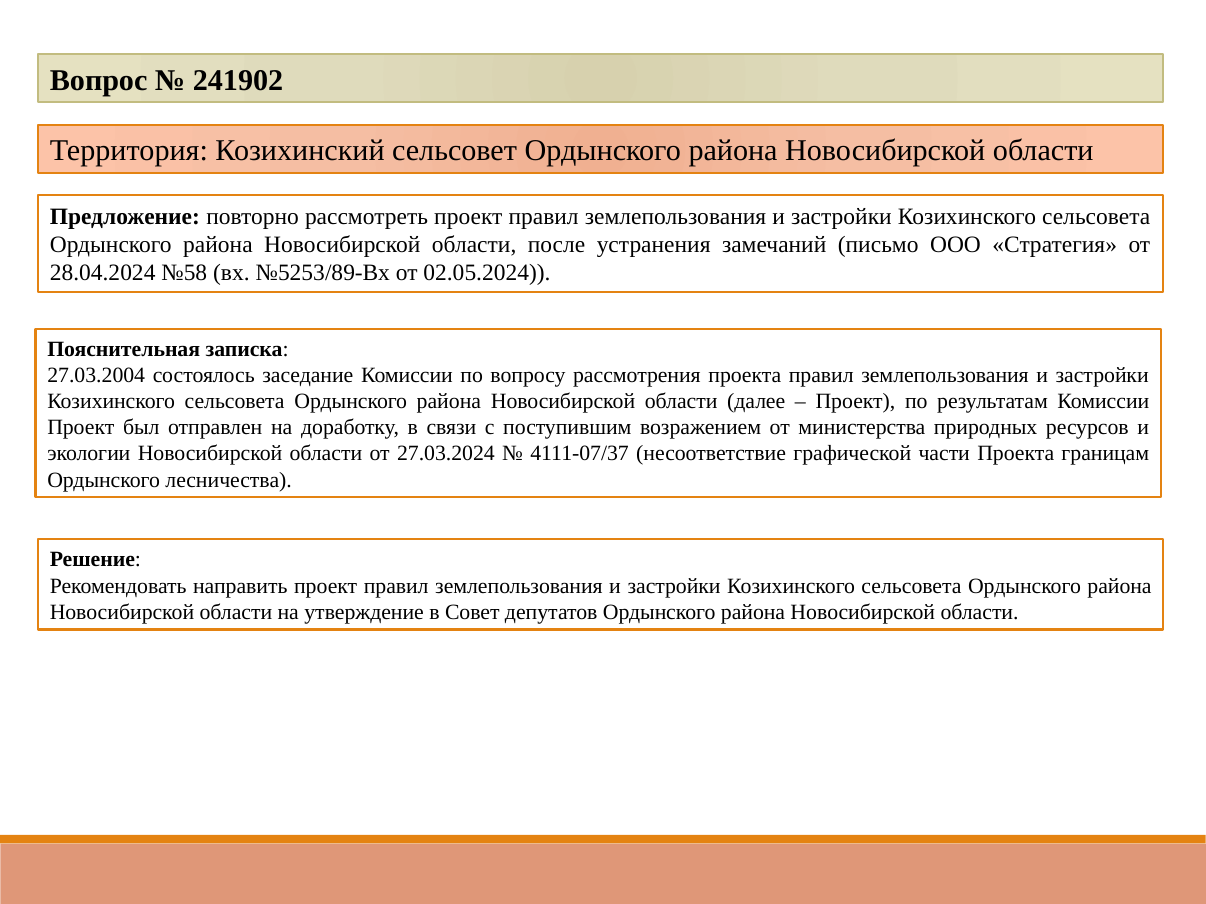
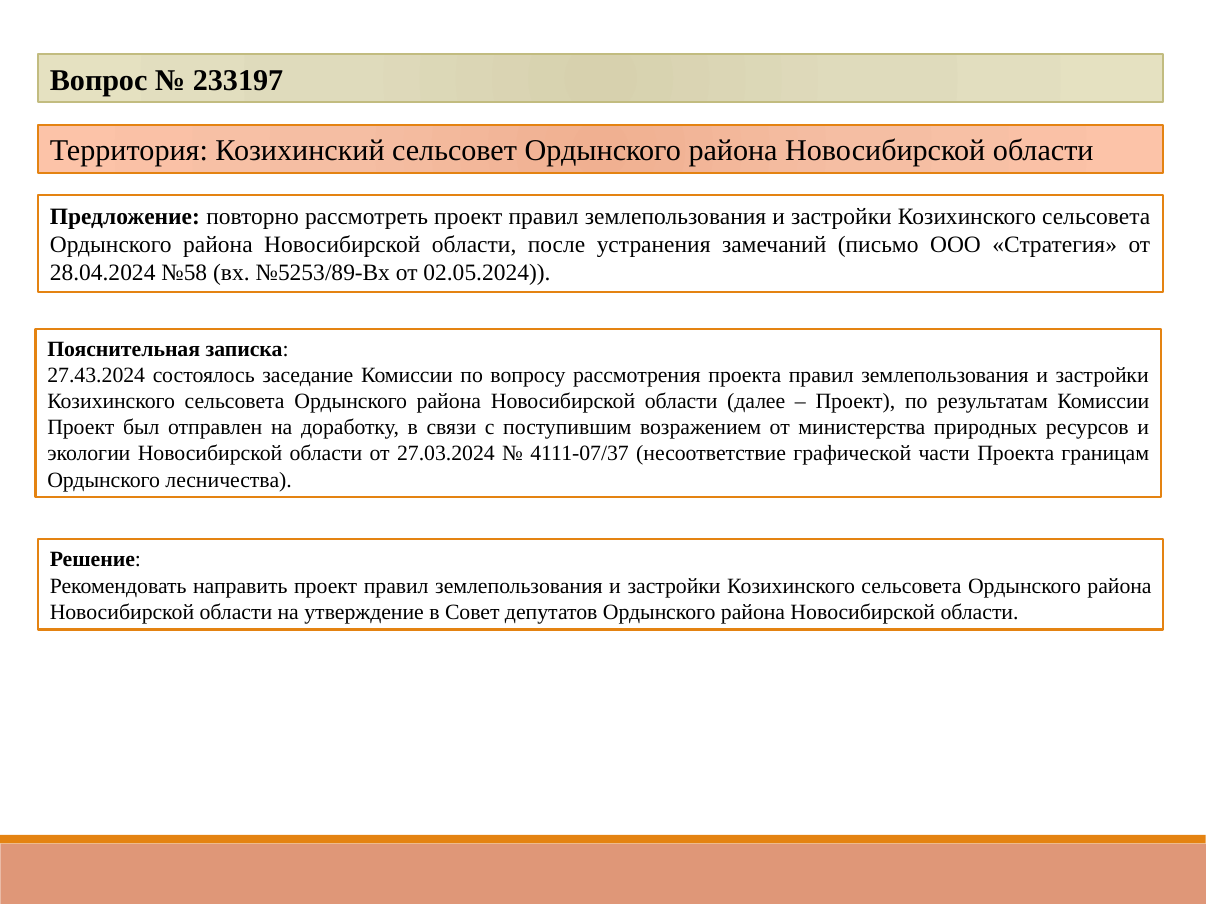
241902: 241902 -> 233197 (238, 80)
27.03.2004: 27.03.2004 -> 27.43.2024 (96, 375)
